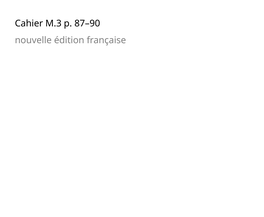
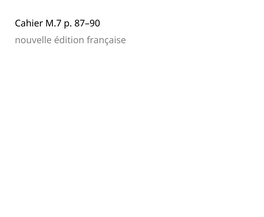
M.3: M.3 -> M.7 (53, 23)
